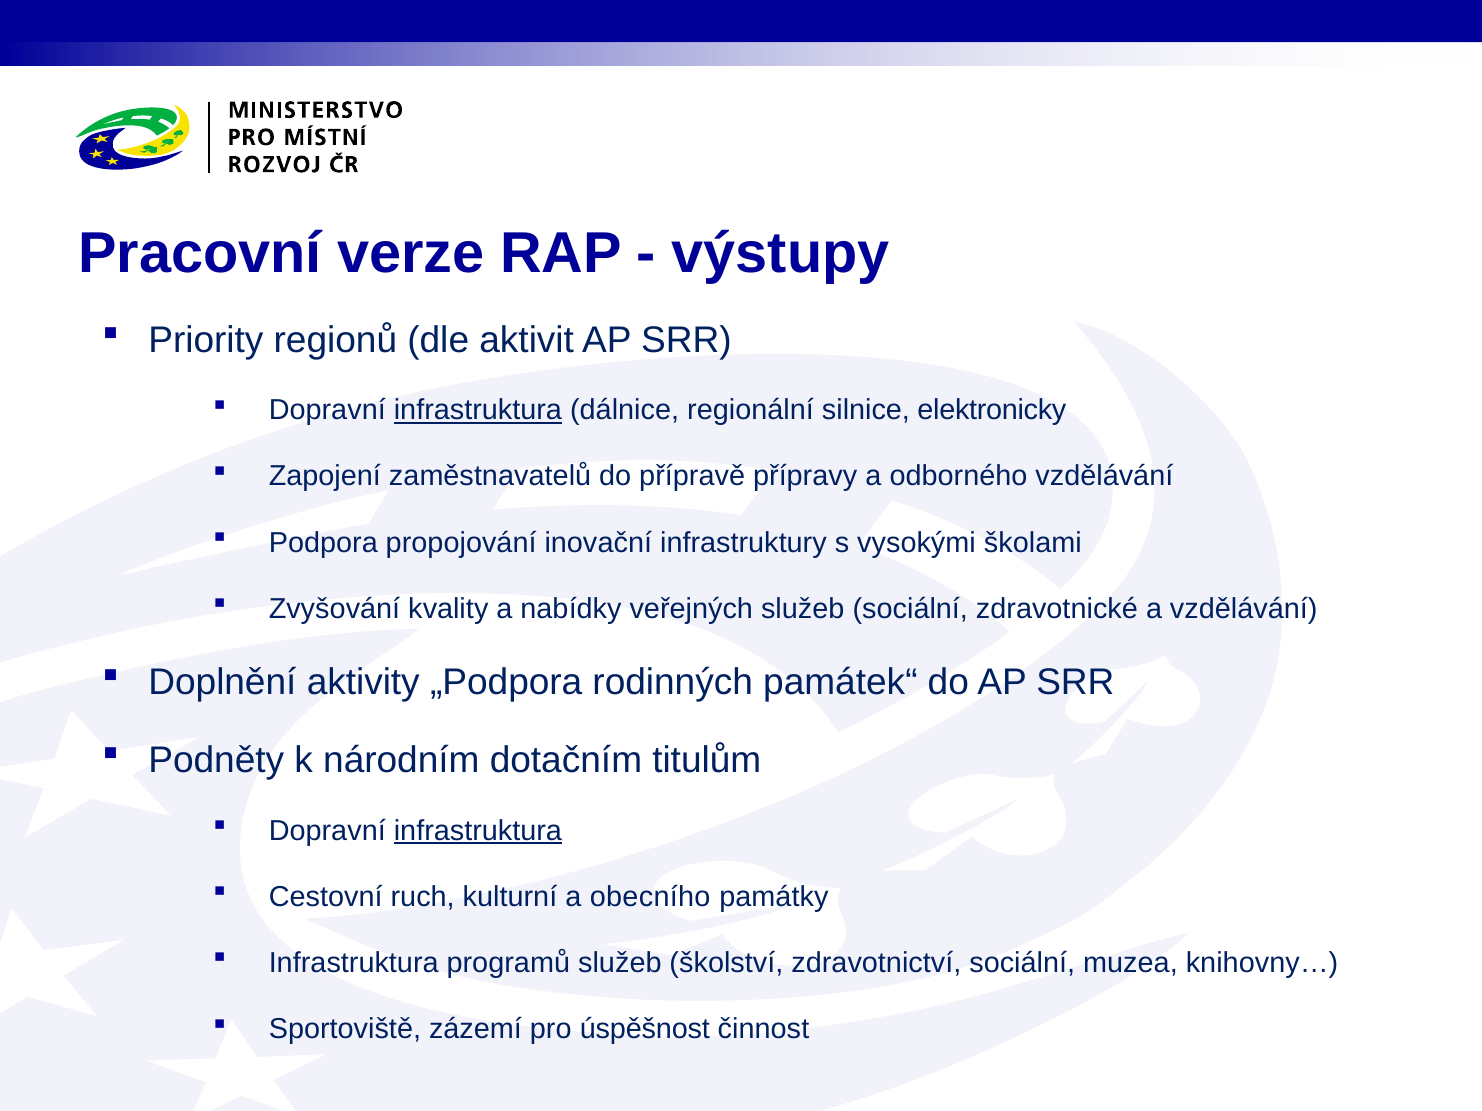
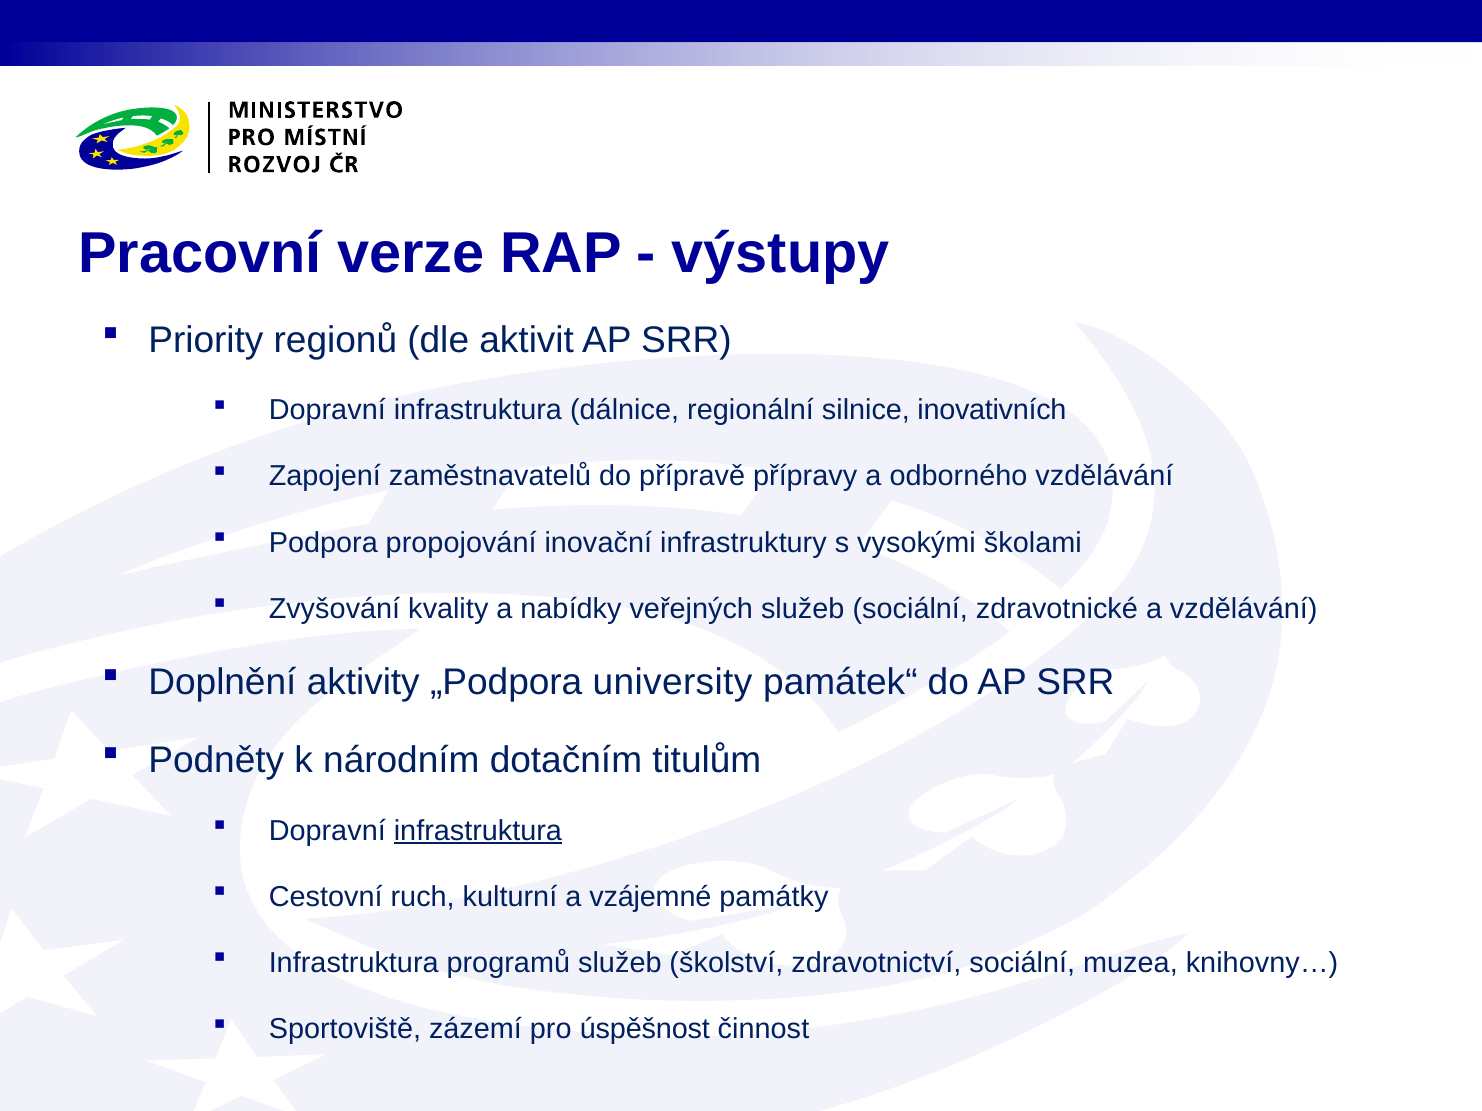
infrastruktura underline: present -> none (478, 411)
elektronicky: elektronicky -> inovativních (992, 411)
rodinných: rodinných -> university (672, 683)
obecního: obecního -> vzájemné (650, 897)
